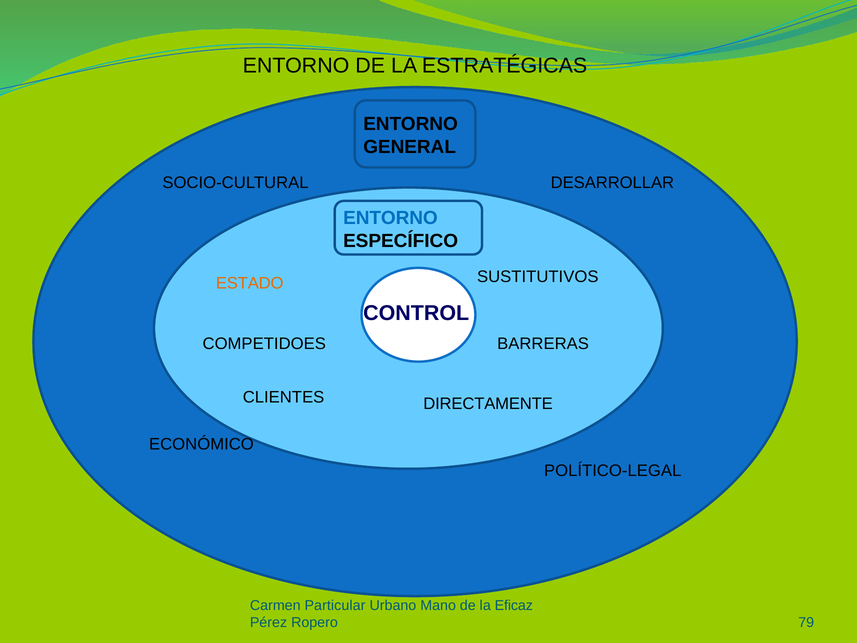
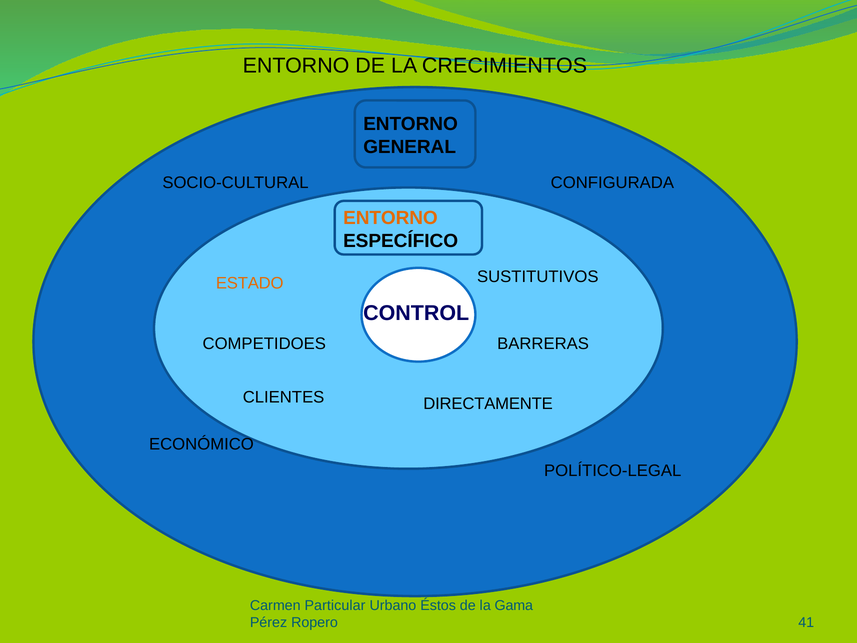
ESTRATÉGICAS: ESTRATÉGICAS -> CRECIMIENTOS (505, 65)
DESARROLLAR: DESARROLLAR -> CONFIGURADA (612, 183)
ENTORNO colour: blue -> orange (390, 218)
Mano: Mano -> Éstos (438, 605)
Eficaz: Eficaz -> Gama (514, 605)
79: 79 -> 41 (806, 622)
